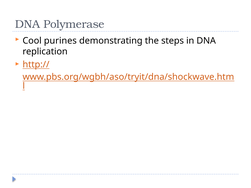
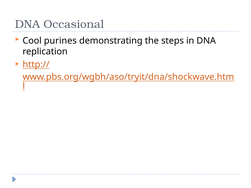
Polymerase: Polymerase -> Occasional (74, 24)
